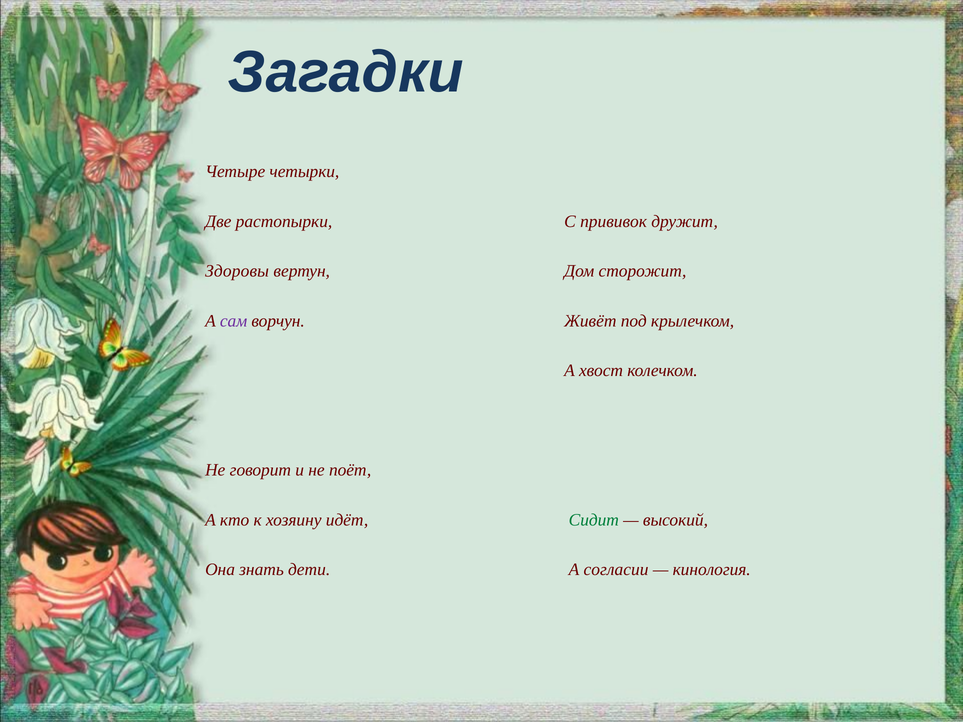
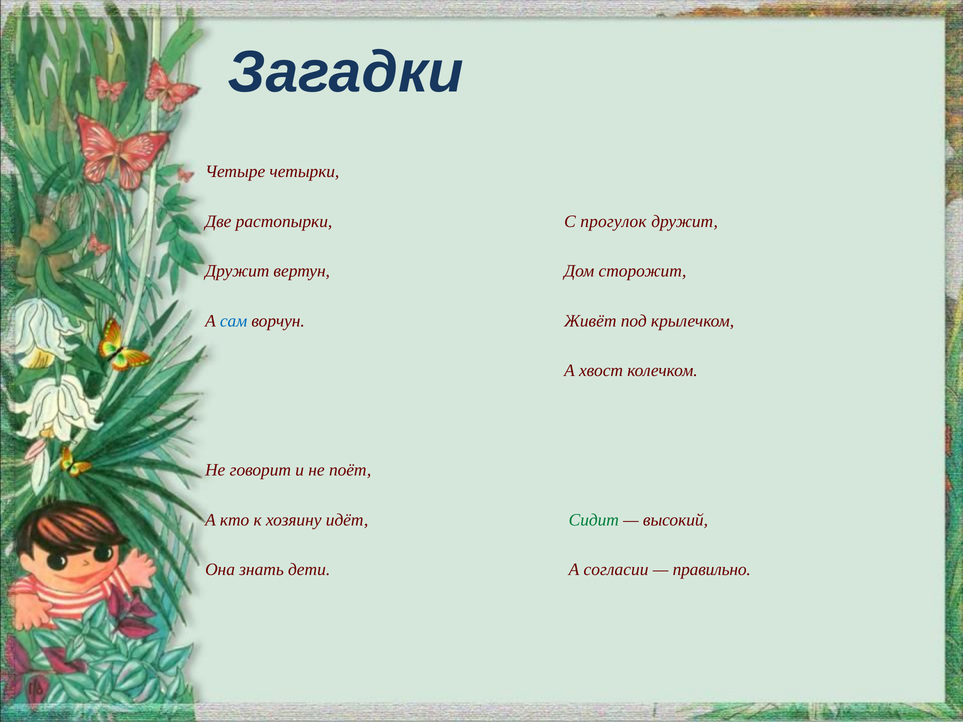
прививок: прививок -> прогулок (613, 221)
Здоровы: Здоровы -> Дружит (237, 271)
сам colour: purple -> blue (234, 321)
кинология: кинология -> правильно (712, 570)
